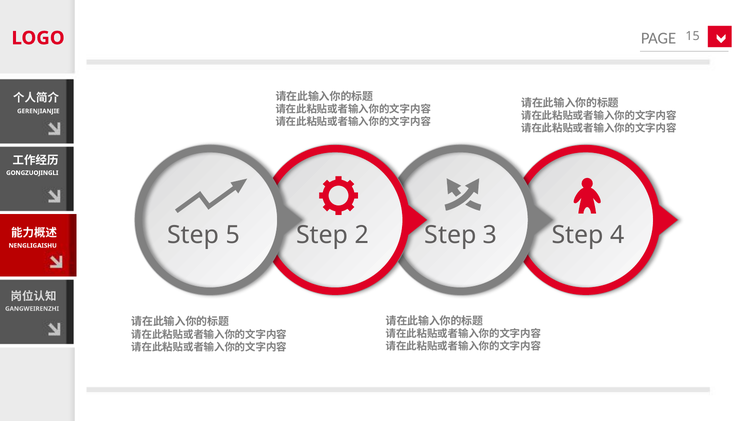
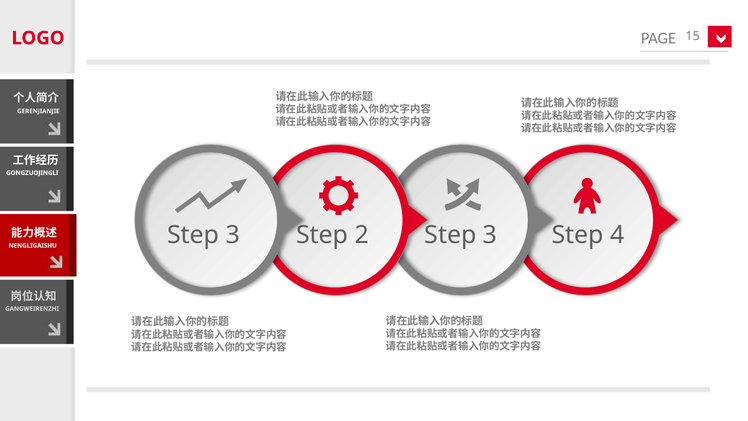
5: 5 -> 3 (233, 235)
